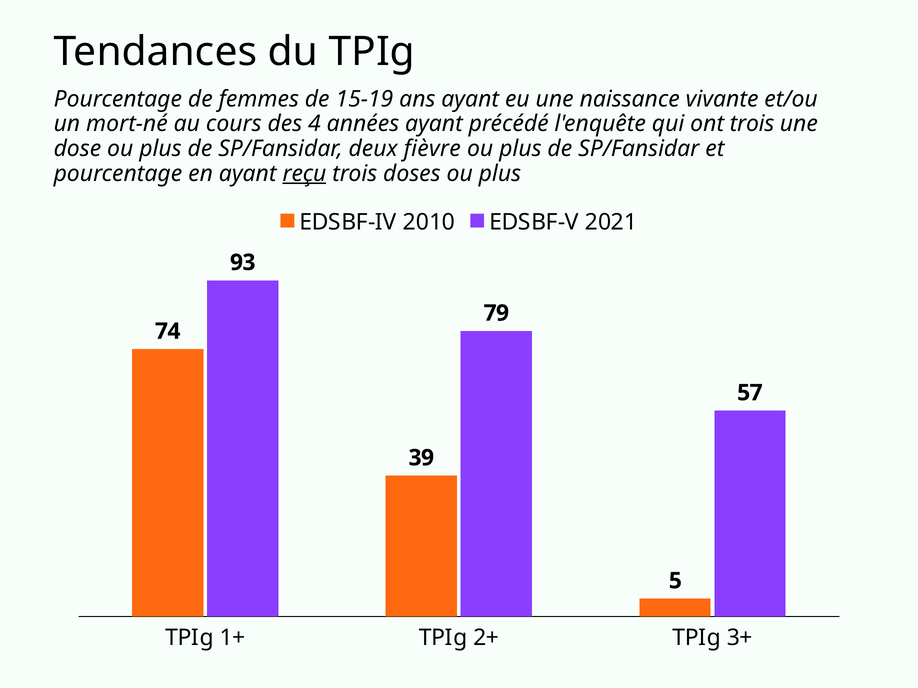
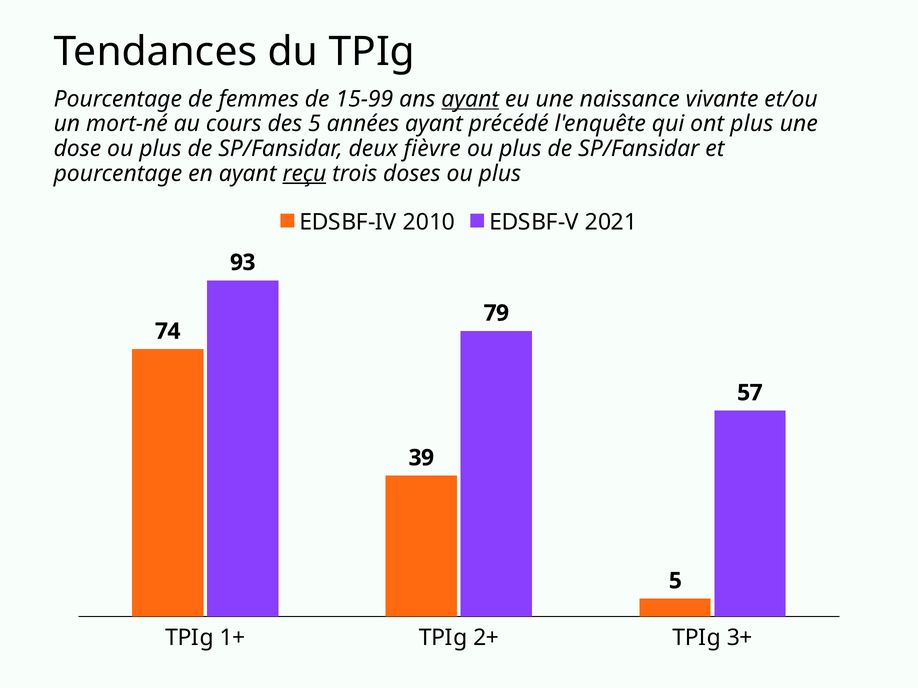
15-19: 15-19 -> 15-99 (364, 99)
ayant underline: none -> present (470, 99)
des 4: 4 -> 5 (314, 124)
ont trois: trois -> plus (752, 124)
